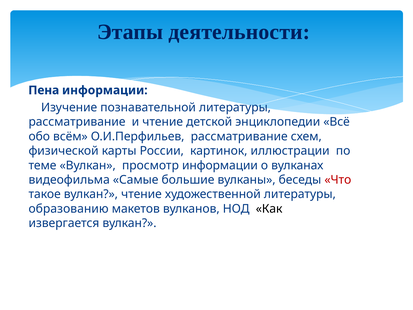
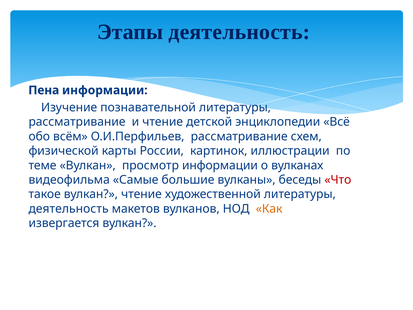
Этапы деятельности: деятельности -> деятельность (239, 32)
образованию: образованию -> деятельность (69, 209)
Как colour: black -> orange (269, 209)
